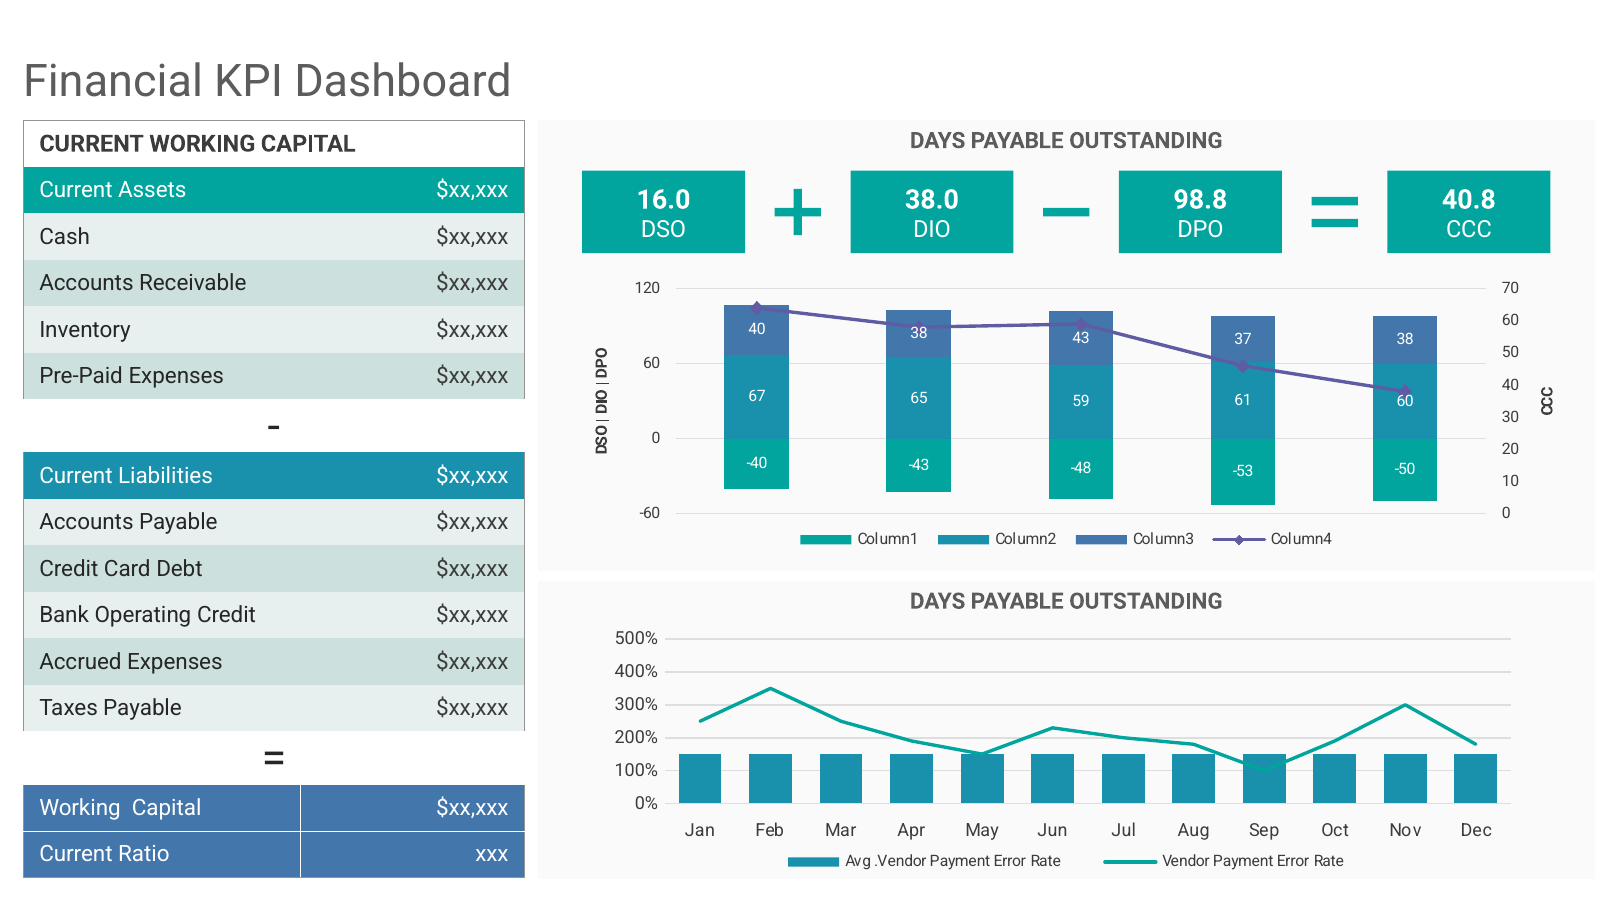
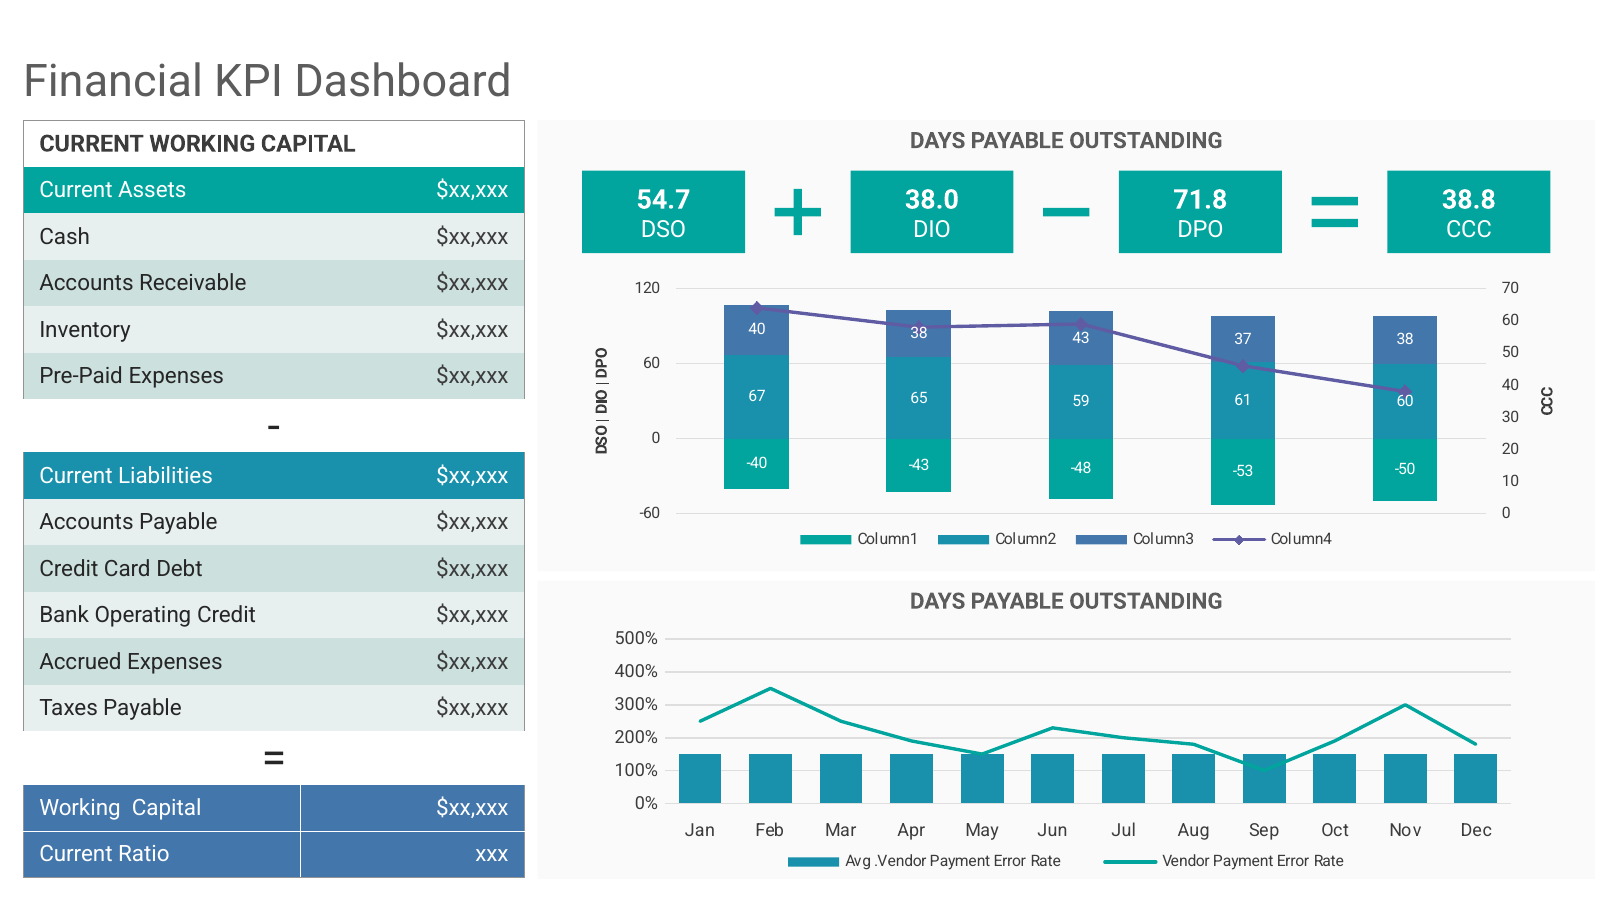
16.0: 16.0 -> 54.7 (663, 200)
98.8: 98.8 -> 71.8 (1200, 200)
40.8: 40.8 -> 38.8 (1469, 200)
